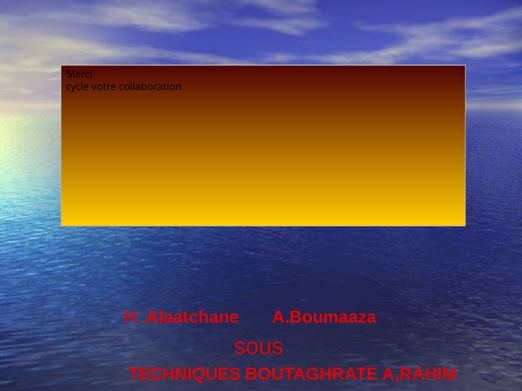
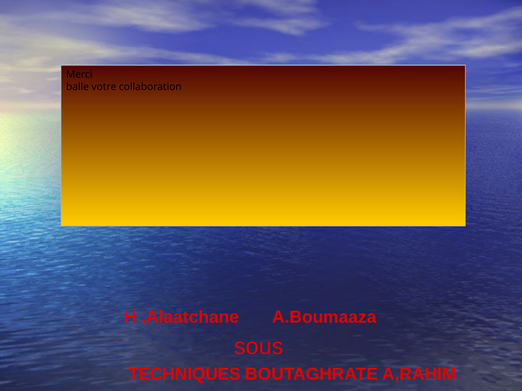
cycle: cycle -> balle (77, 87)
